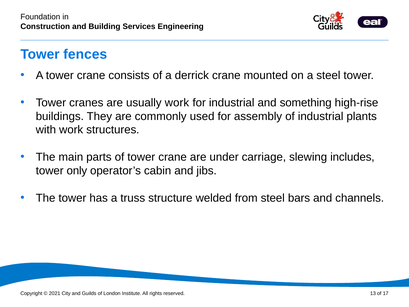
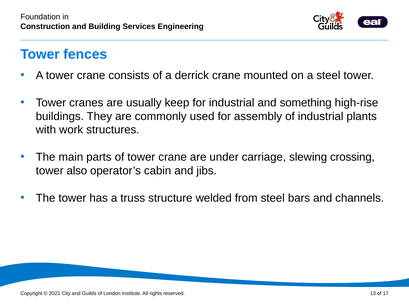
usually work: work -> keep (177, 103)
includes: includes -> crossing (352, 157)
only: only -> also (77, 171)
